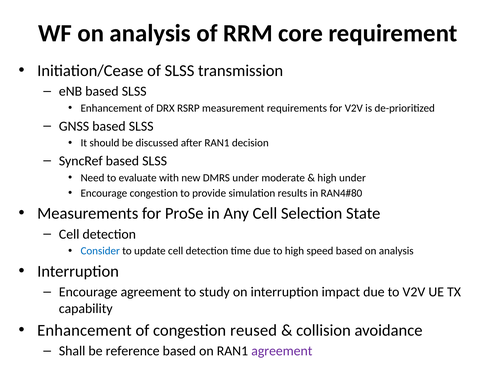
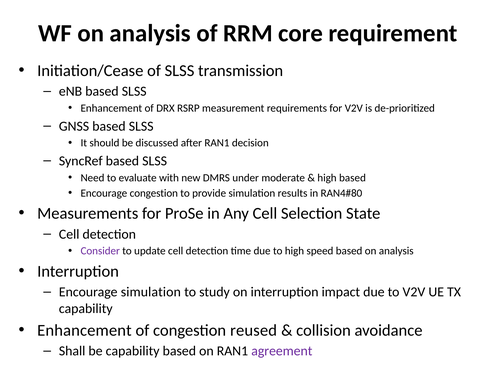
high under: under -> based (352, 178)
Consider colour: blue -> purple (100, 251)
Encourage agreement: agreement -> simulation (151, 292)
be reference: reference -> capability (133, 351)
